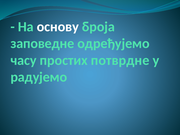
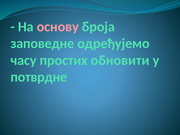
основу colour: white -> pink (58, 27)
потврдне: потврдне -> обновити (120, 60)
радујемо: радујемо -> потврдне (39, 77)
